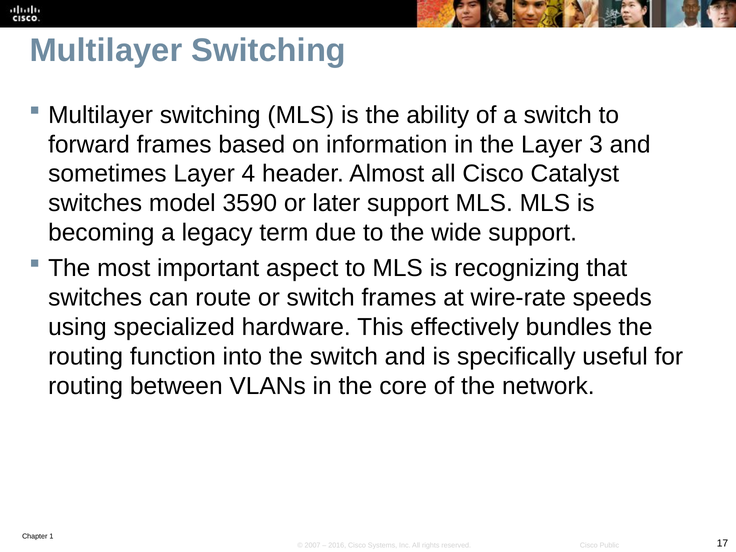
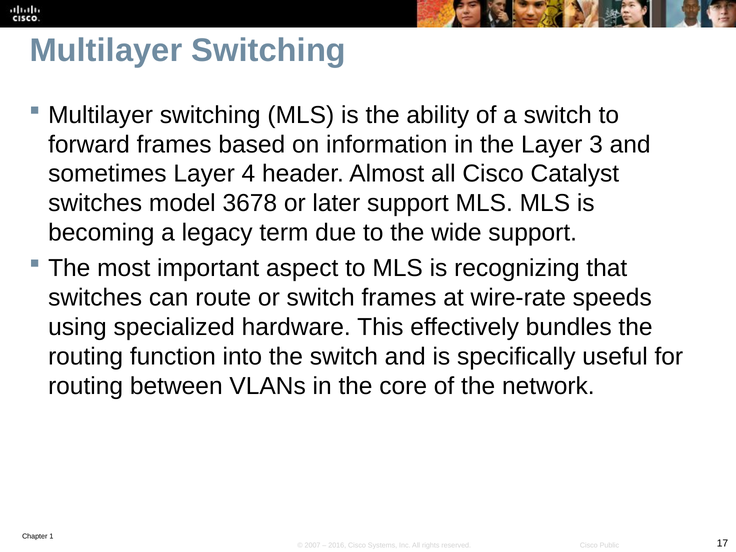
3590: 3590 -> 3678 (250, 203)
